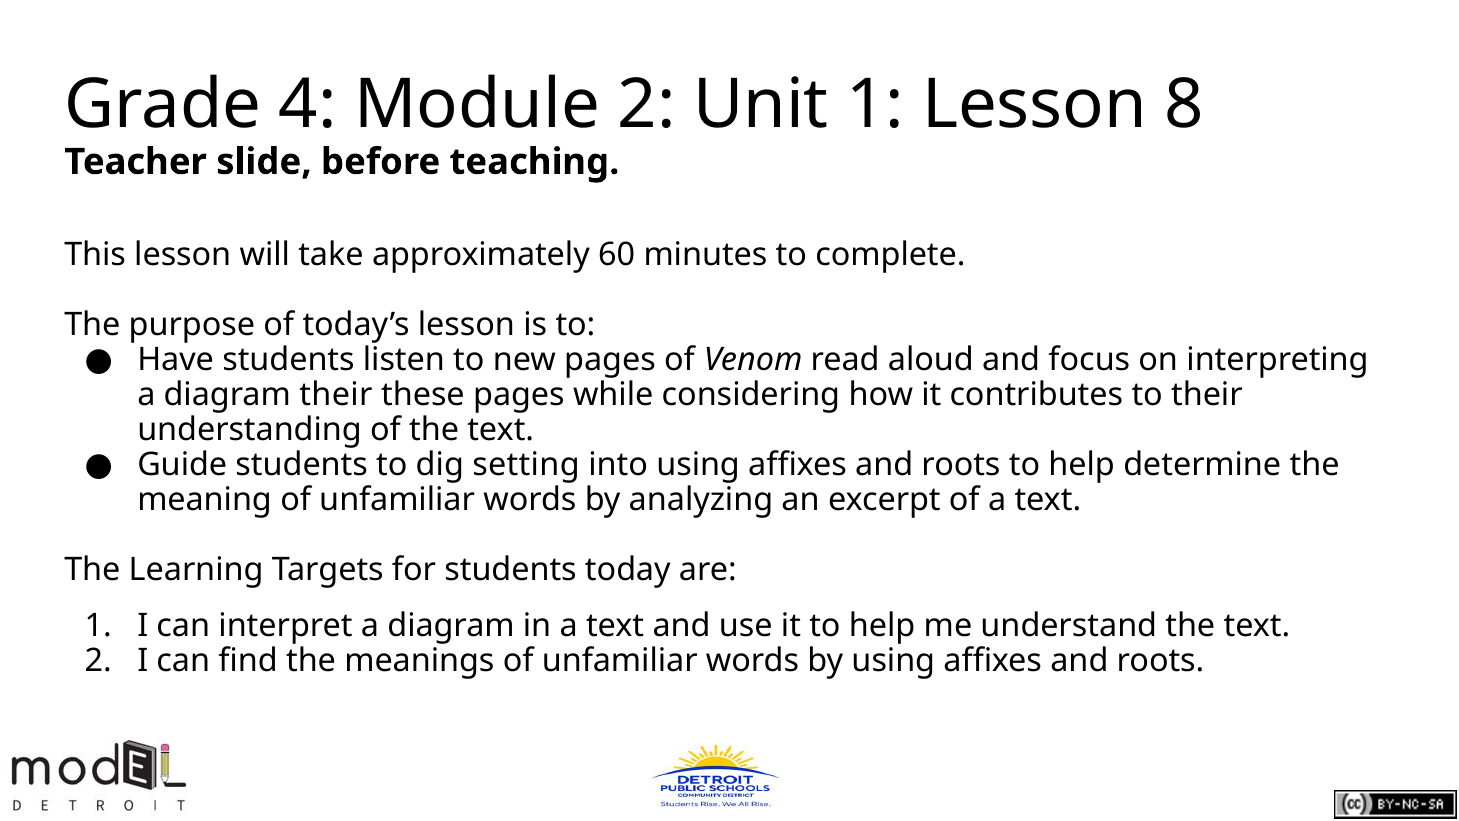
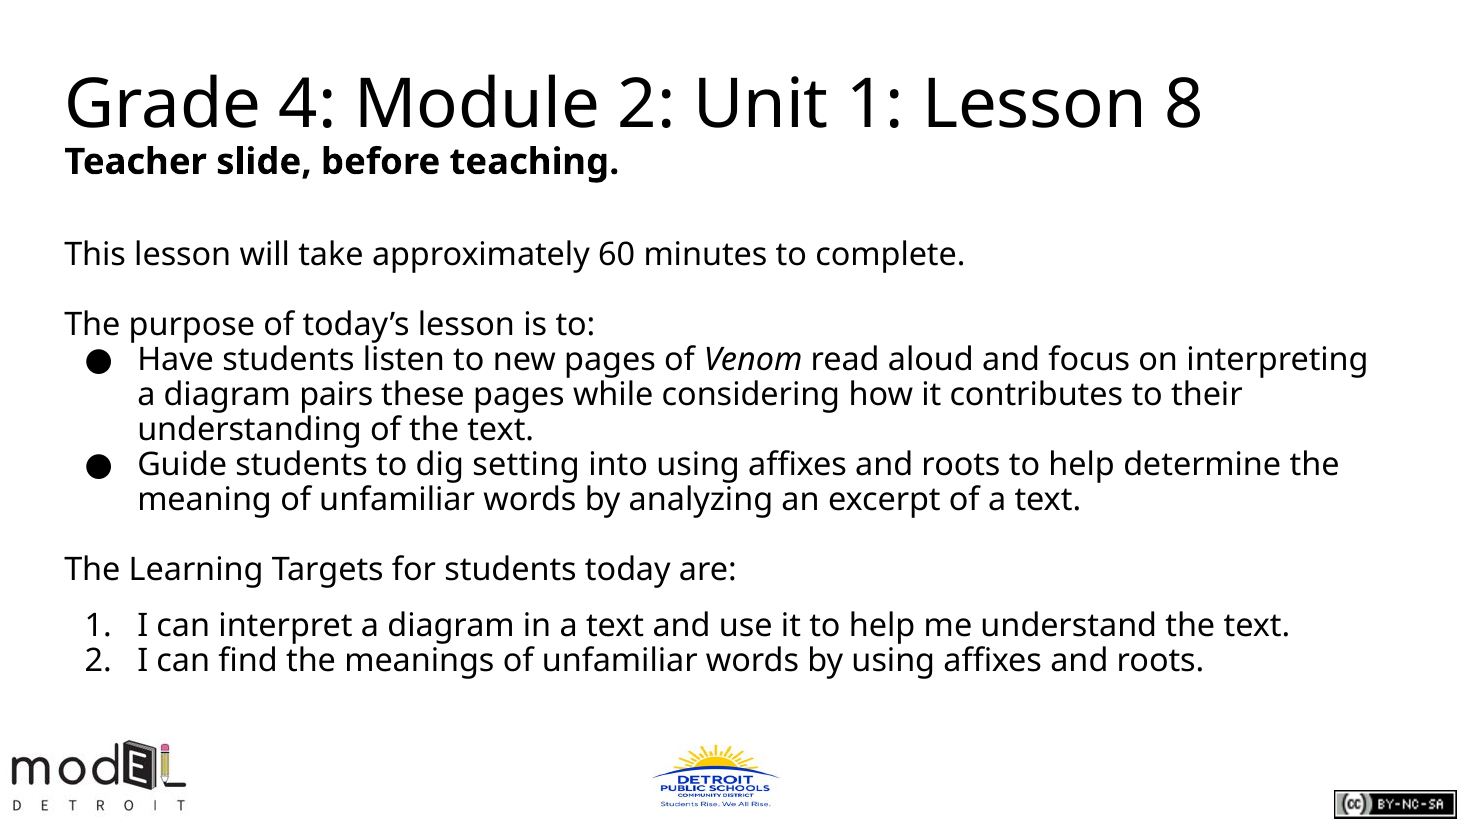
diagram their: their -> pairs (336, 395)
